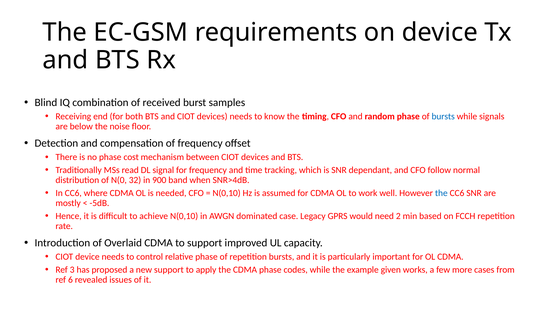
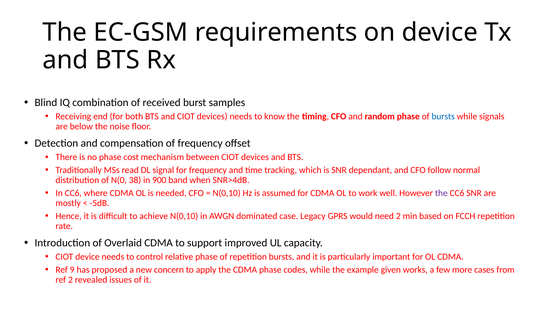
32: 32 -> 38 (135, 180)
the colour: blue -> purple (441, 193)
3: 3 -> 9 (72, 270)
new support: support -> concern (169, 270)
ref 6: 6 -> 2 (70, 280)
